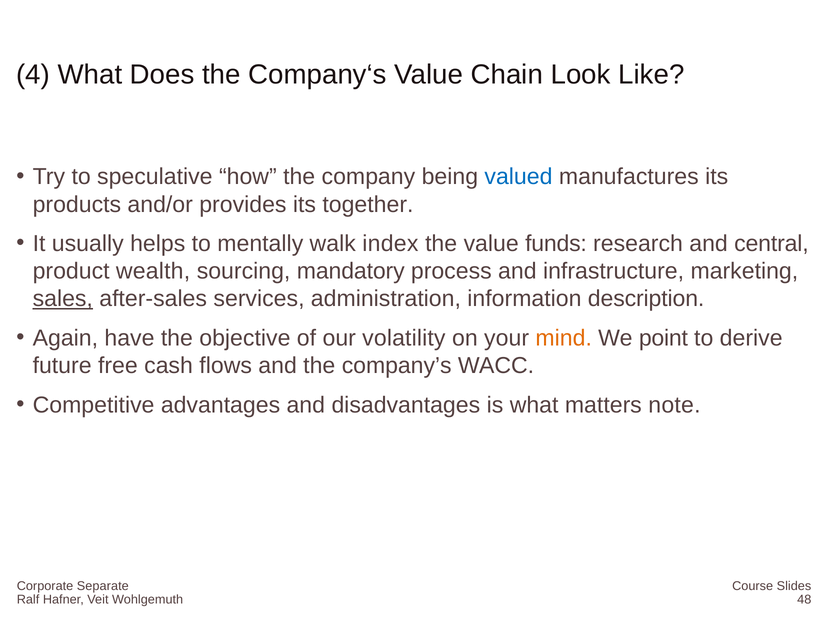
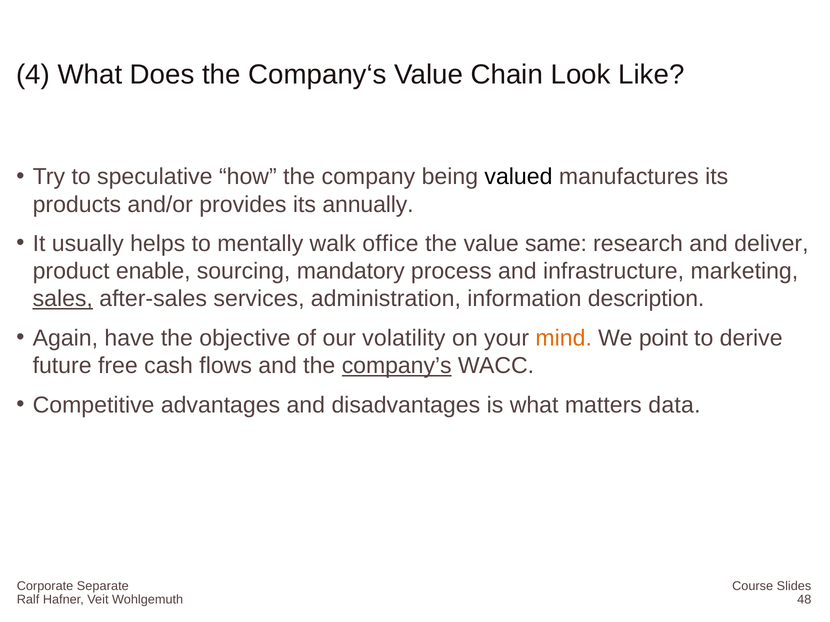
valued colour: blue -> black (518, 177)
together: together -> annually (368, 205)
index: index -> office (390, 244)
funds: funds -> same (556, 244)
central: central -> deliver (771, 244)
wealth: wealth -> enable (153, 271)
company’s underline: none -> present (397, 366)
note: note -> data (674, 405)
